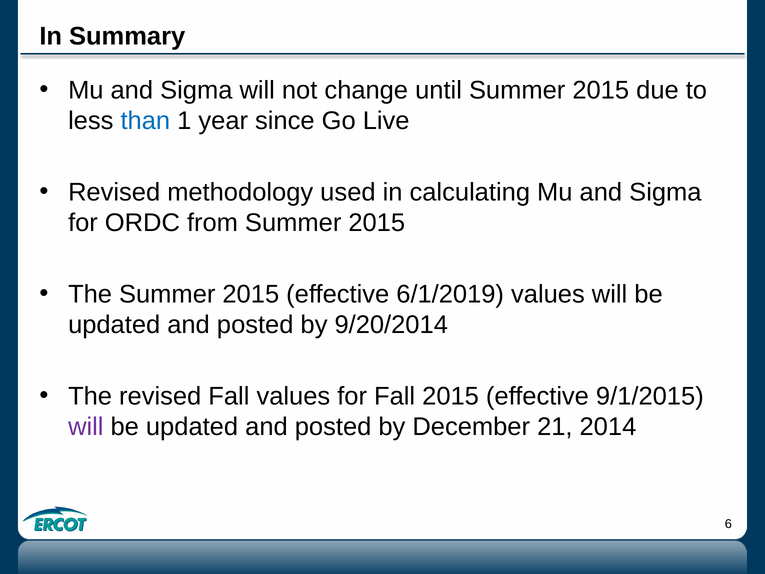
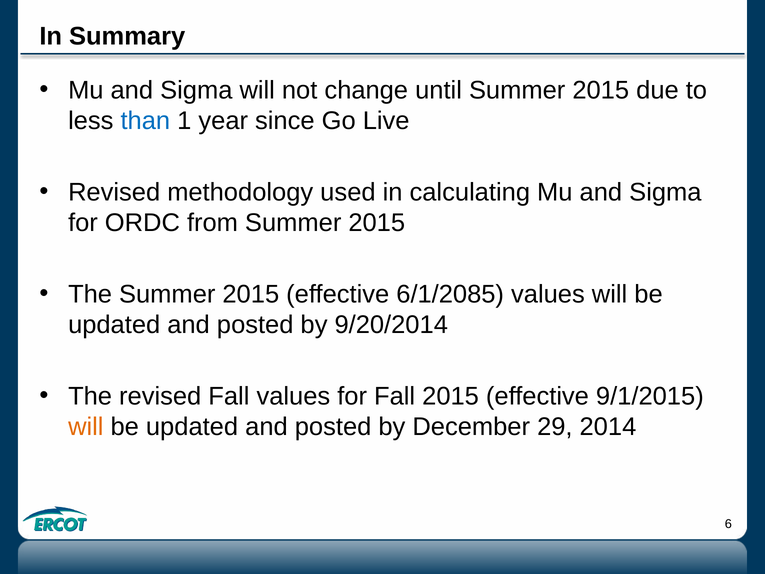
6/1/2019: 6/1/2019 -> 6/1/2085 (450, 294)
will colour: purple -> orange (86, 427)
21: 21 -> 29 (555, 427)
